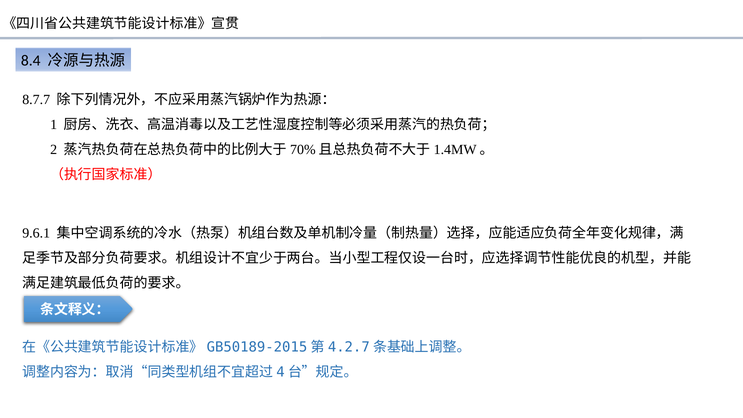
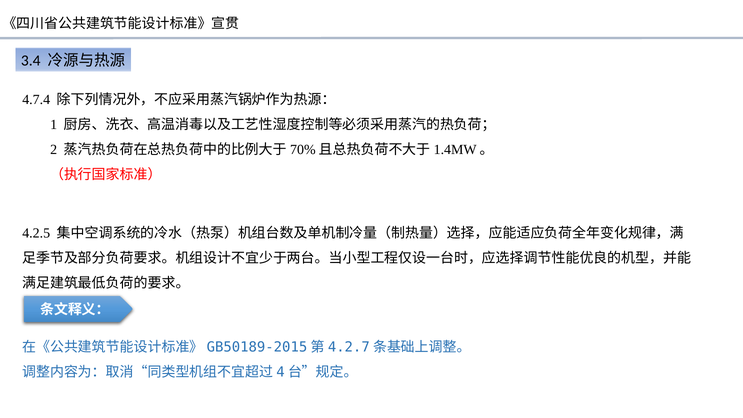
8.4: 8.4 -> 3.4 (31, 60)
8.7.7: 8.7.7 -> 4.7.4 (36, 99)
9.6.1: 9.6.1 -> 4.2.5 (36, 233)
